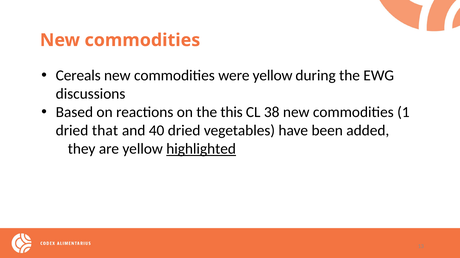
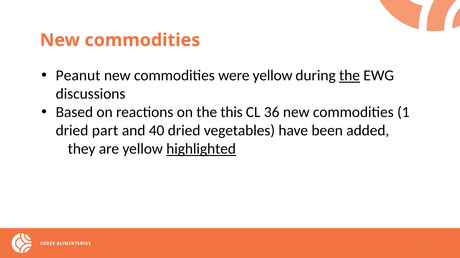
Cereals: Cereals -> Peanut (78, 76)
the underline: none -> present (350, 76)
38: 38 -> 36 (272, 113)
that: that -> part (105, 131)
